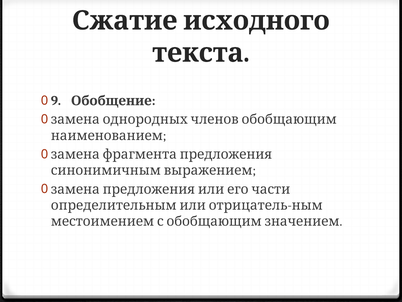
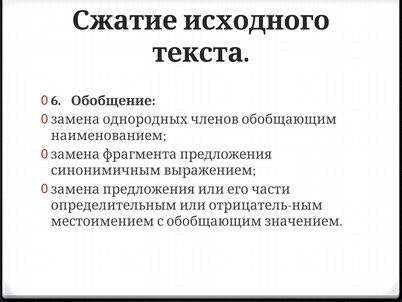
9: 9 -> 6 (56, 101)
